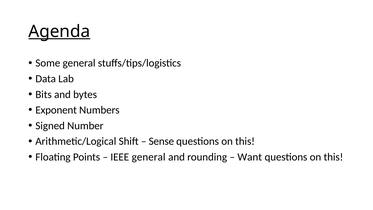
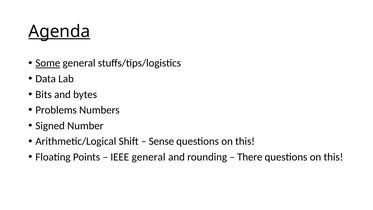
Some underline: none -> present (48, 63)
Exponent: Exponent -> Problems (56, 110)
Want: Want -> There (250, 157)
